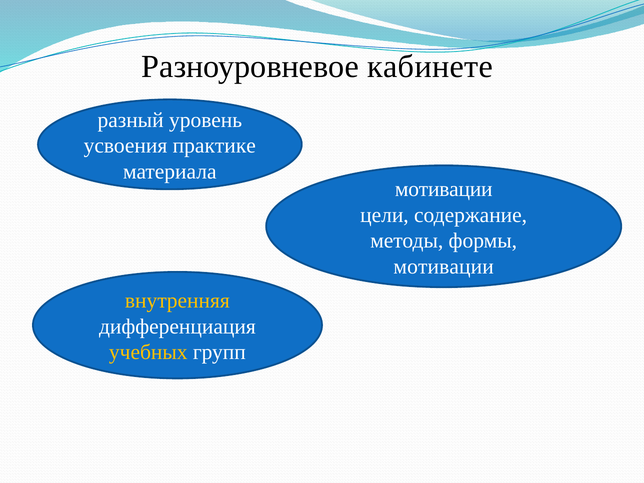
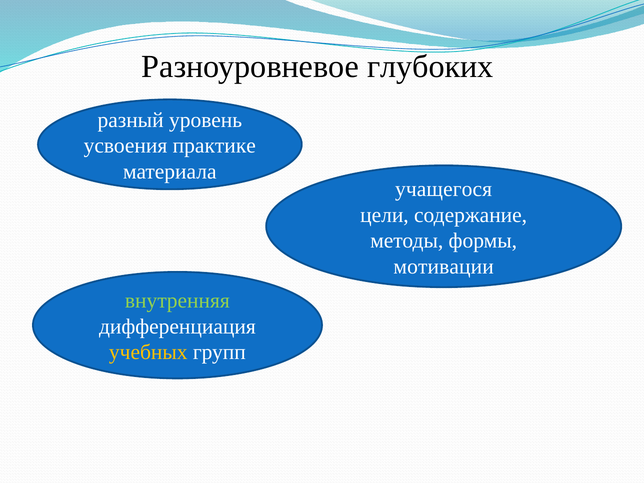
кабинете: кабинете -> глубоких (430, 66)
мотивации: мотивации -> учащегося (444, 189)
внутренняя colour: yellow -> light green (177, 301)
